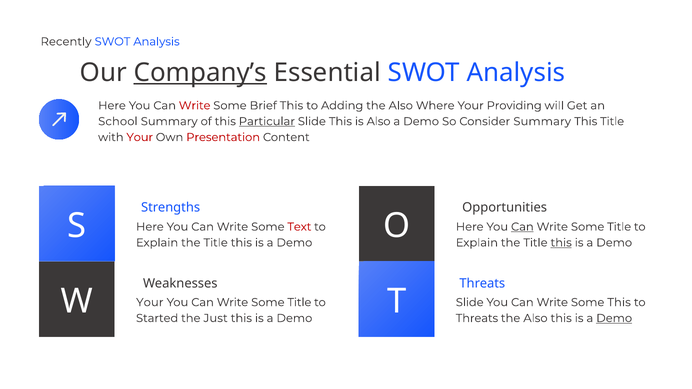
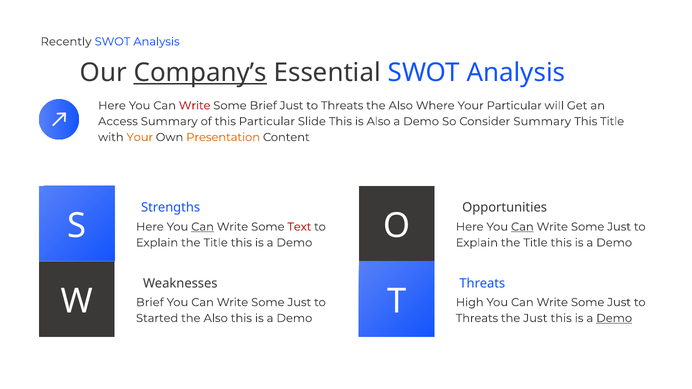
Brief This: This -> Just (292, 106)
Adding: Adding -> Threats (342, 106)
Your Providing: Providing -> Particular (514, 106)
School: School -> Access (118, 121)
Particular underline: present -> none (267, 121)
Your colour: red -> orange (140, 137)
Presentation colour: red -> orange (223, 137)
Title: Title -> Just (619, 227)
Can underline: none -> present (203, 227)
this underline: present -> none (561, 243)
T Slide: Slide -> High (470, 303)
This: This -> Just (619, 303)
Your: Your -> Brief (150, 303)
Title: Title -> Just (299, 303)
Just: Just -> Also (216, 318)
Also: Also -> Just (535, 318)
